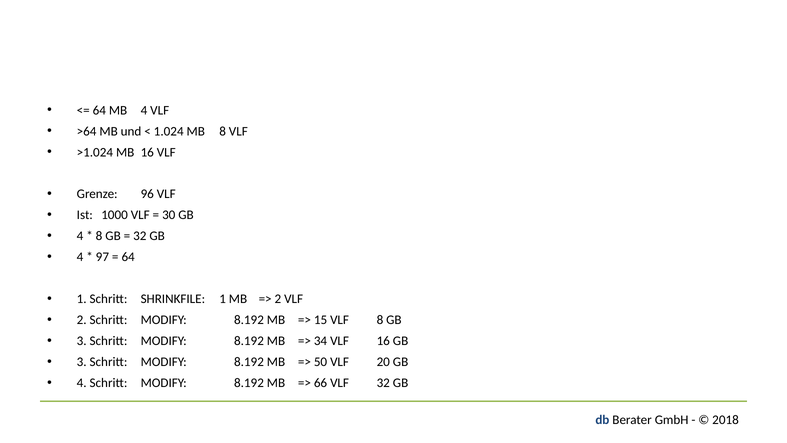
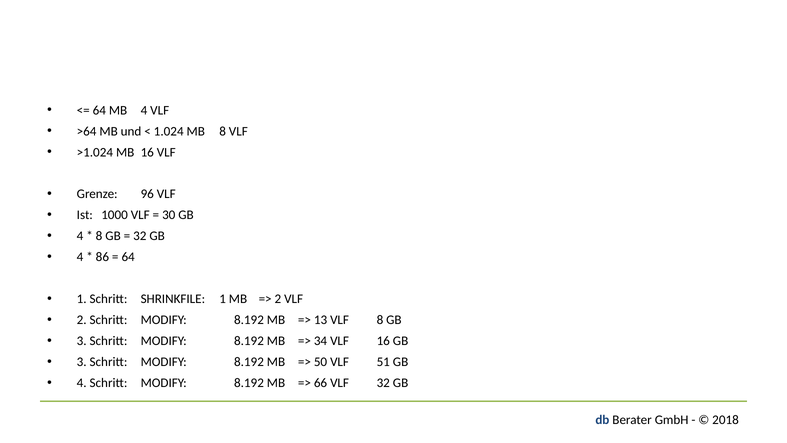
97: 97 -> 86 (102, 257)
15: 15 -> 13 (321, 320)
20: 20 -> 51 (383, 362)
